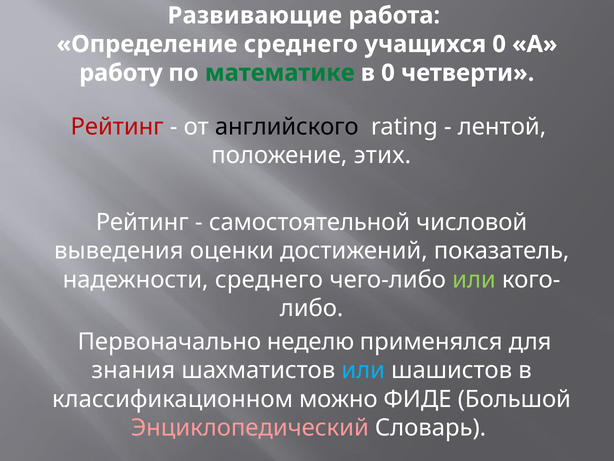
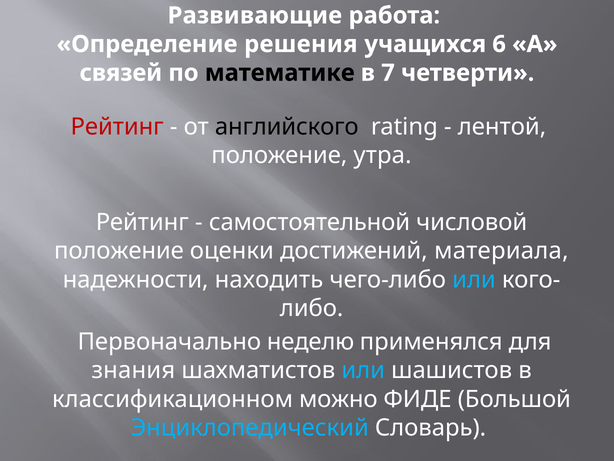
Определение среднего: среднего -> решения (301, 44)
учащихся 0: 0 -> 6 (499, 44)
работу: работу -> связей (121, 73)
математике colour: green -> black (280, 73)
в 0: 0 -> 7 (388, 73)
этих: этих -> утра (383, 155)
выведения: выведения -> положение (119, 251)
показатель: показатель -> материала (501, 251)
надежности среднего: среднего -> находить (269, 279)
или colour: light green -> light blue (474, 279)
Энциклопедический colour: pink -> light blue (250, 428)
